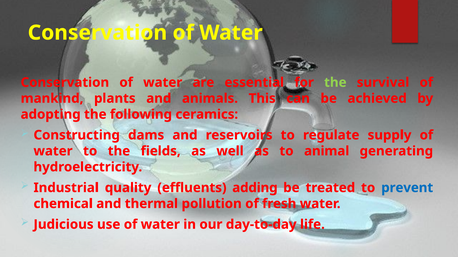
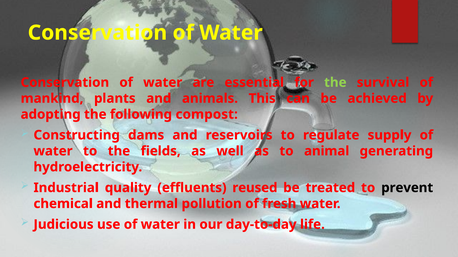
ceramics: ceramics -> compost (207, 115)
adding: adding -> reused (255, 188)
prevent colour: blue -> black (407, 188)
